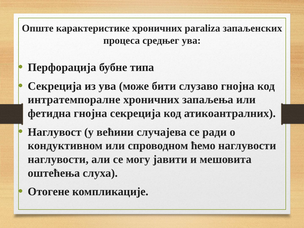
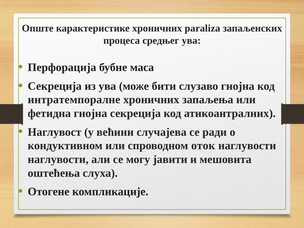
типа: типа -> маса (142, 67)
ћемо: ћемо -> оток (203, 146)
